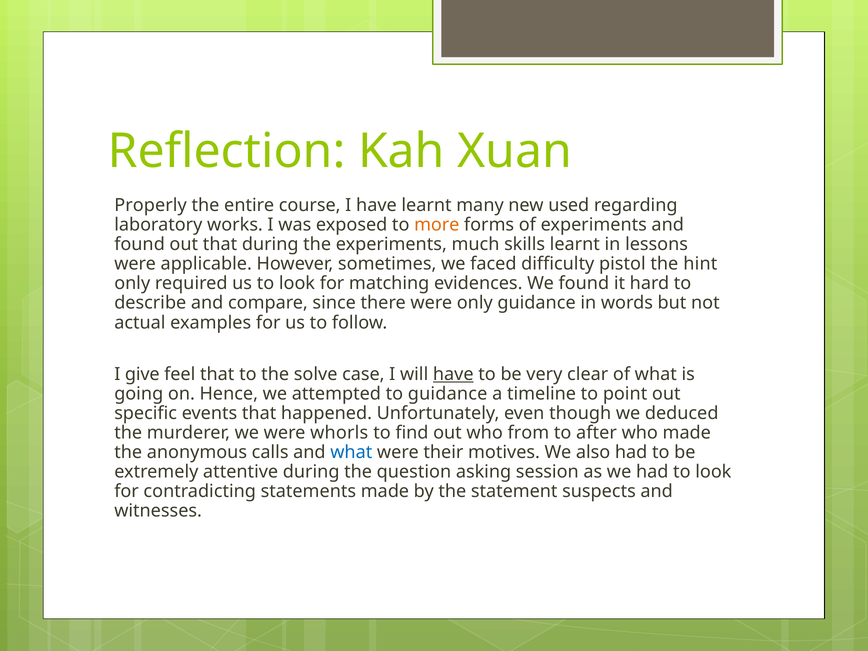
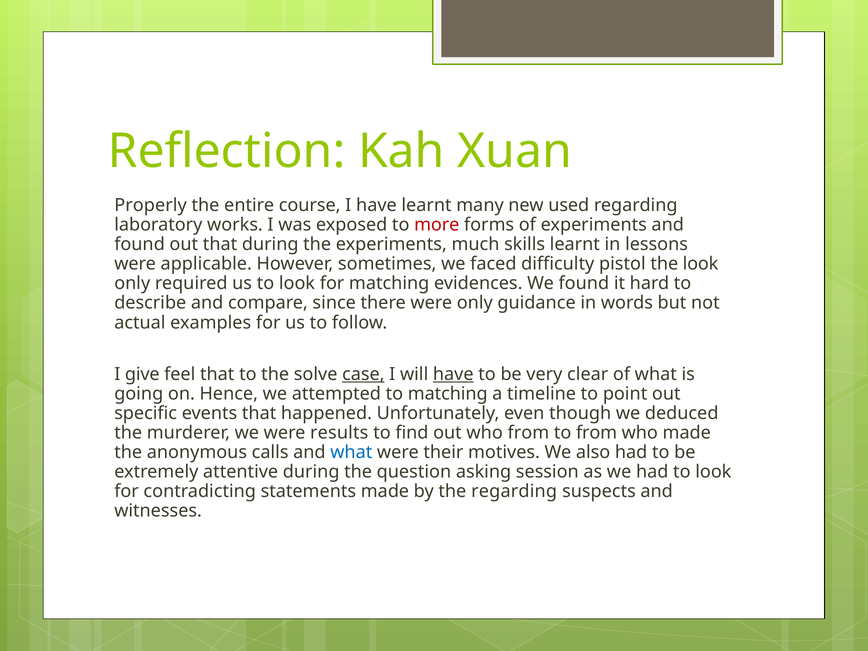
more colour: orange -> red (437, 225)
the hint: hint -> look (701, 264)
case underline: none -> present (363, 374)
to guidance: guidance -> matching (448, 394)
whorls: whorls -> results (339, 433)
to after: after -> from (597, 433)
the statement: statement -> regarding (514, 491)
